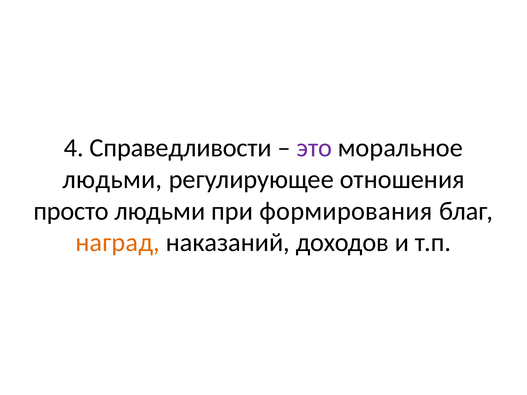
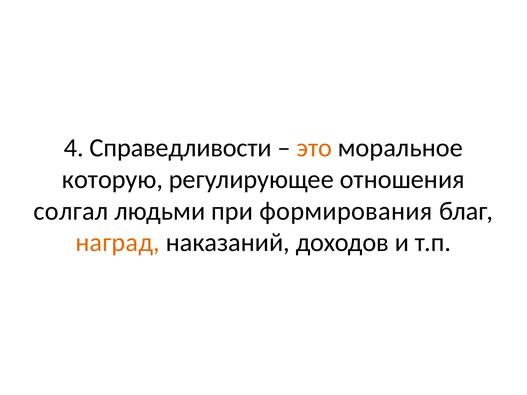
это colour: purple -> orange (314, 148)
людьми: людьми -> которую (112, 180)
просто: просто -> солгал (71, 211)
